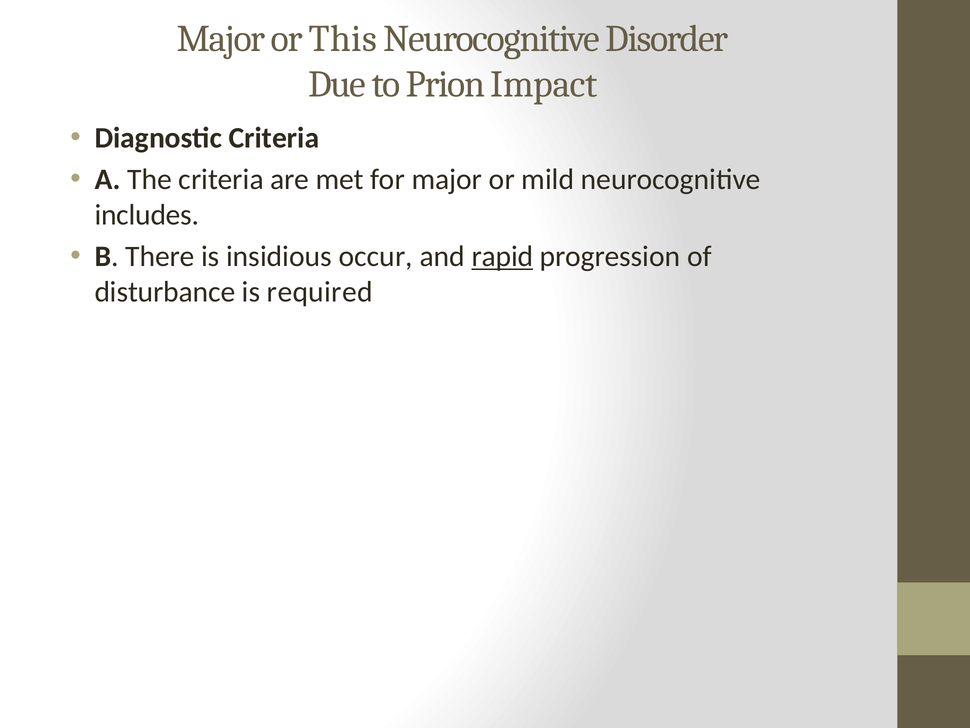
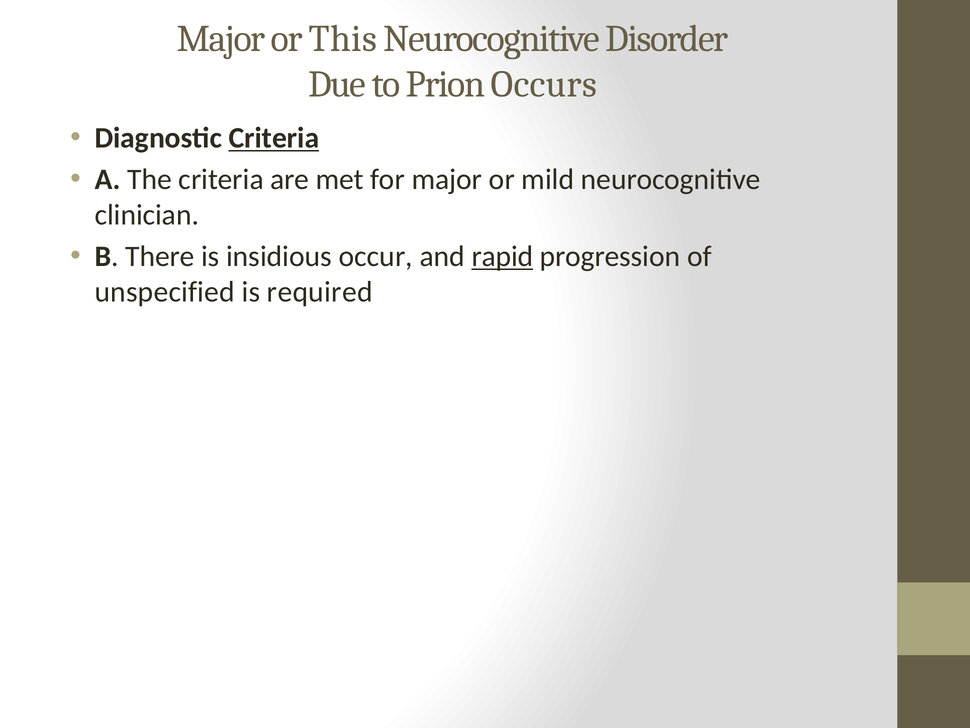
Impact: Impact -> Occurs (544, 84)
Criteria underline: none -> present (274, 138)
includes: includes -> clinician (147, 215)
disturbance: disturbance -> unspecified (165, 292)
